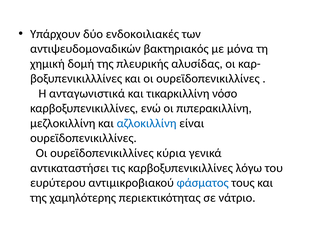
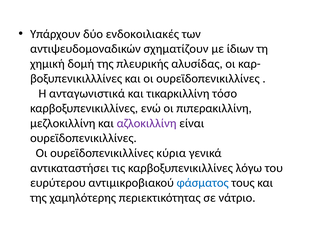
βακτηριακός: βακτηριακός -> σχηματίζουν (176, 49)
μόνα: μόνα -> ίδιων (240, 49)
νόσο: νόσο -> τόσο (225, 94)
αζλοκιλλίνη colour: blue -> purple (147, 124)
